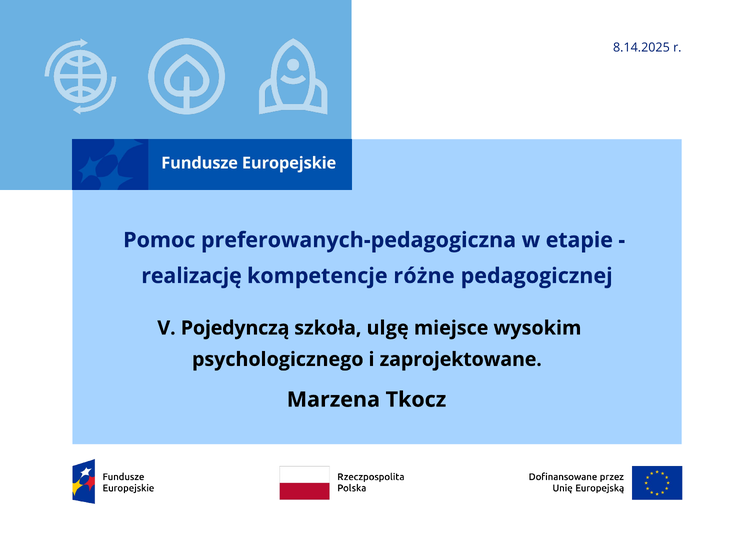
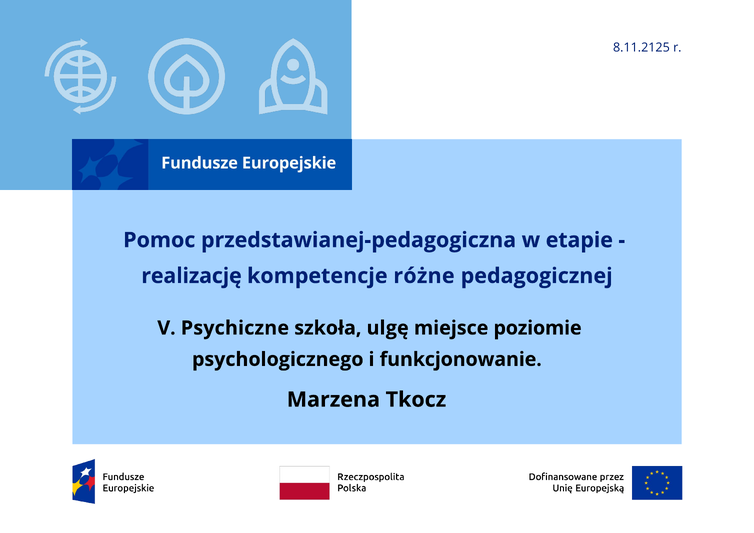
8.14.2025: 8.14.2025 -> 8.11.2125 (641, 48)
preferowanych-pedagogiczna: preferowanych-pedagogiczna -> przedstawianej-pedagogiczna (359, 240)
Pojedynczą: Pojedynczą -> Psychiczne (235, 328)
wysokim: wysokim -> poziomie (538, 328)
zaprojektowane: zaprojektowane -> funkcjonowanie (461, 359)
